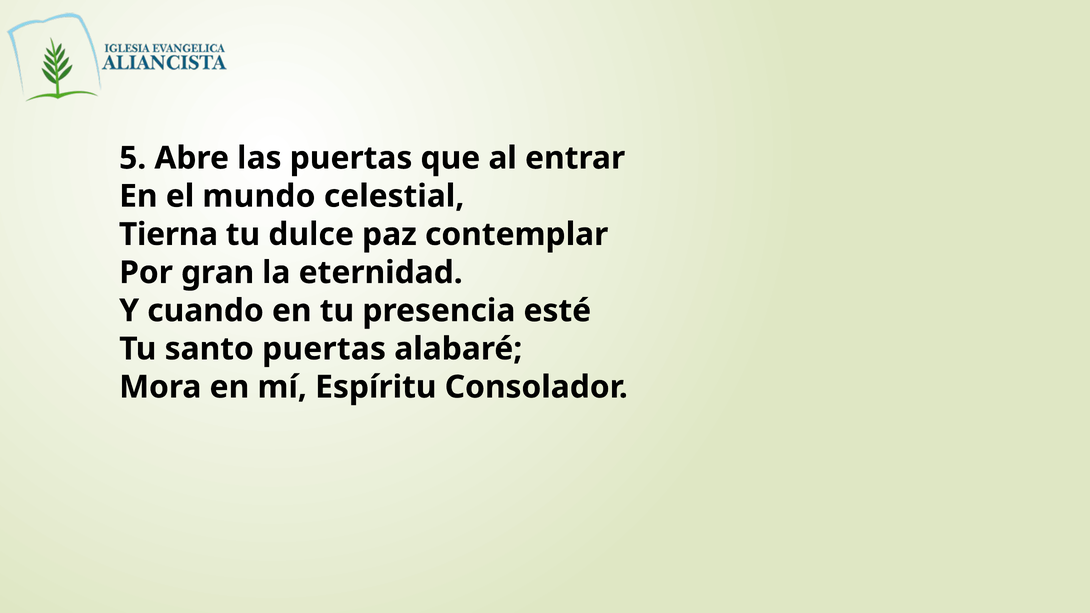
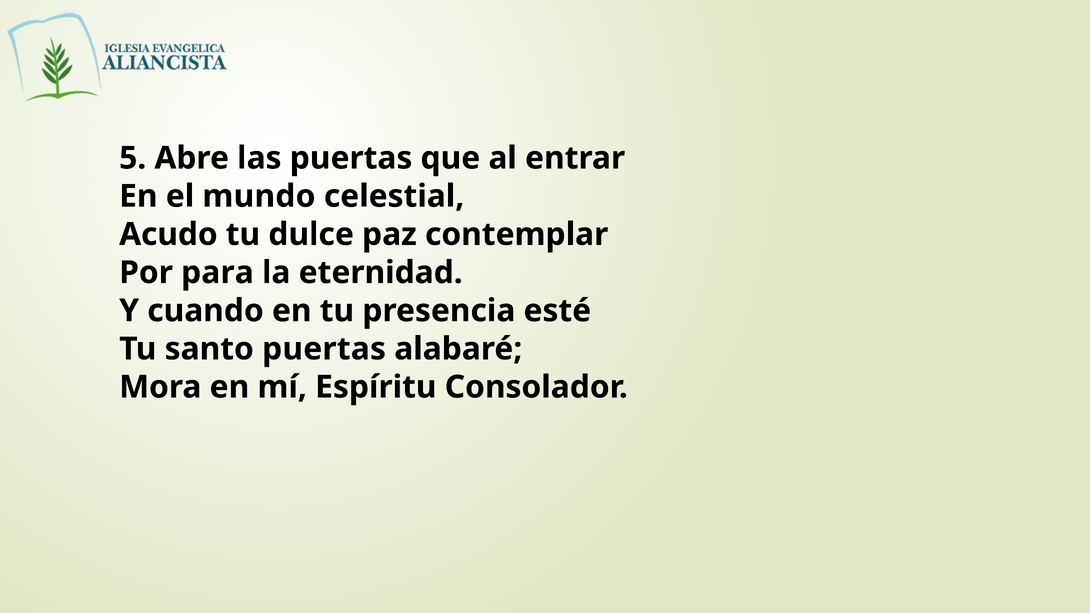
Tierna: Tierna -> Acudo (168, 234)
gran: gran -> para (217, 273)
